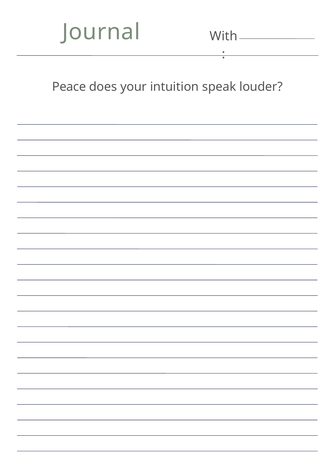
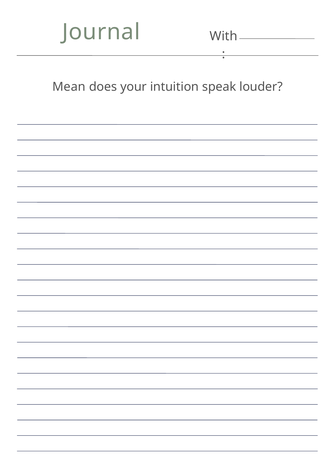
Peace: Peace -> Mean (69, 87)
